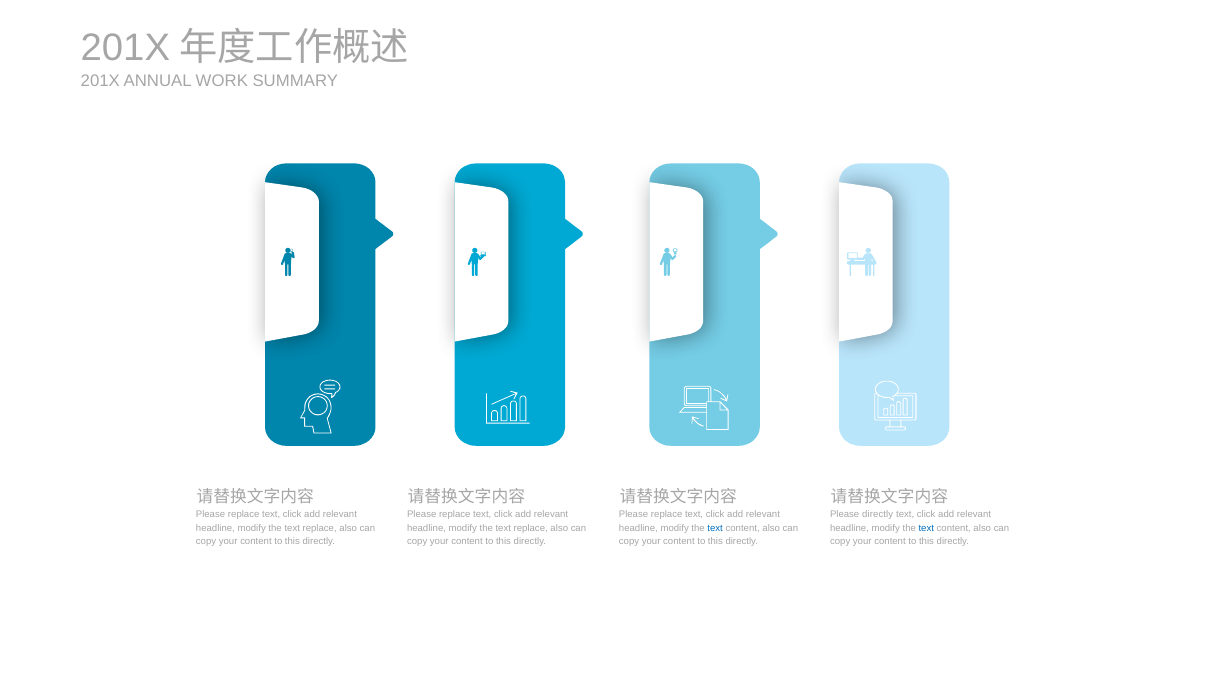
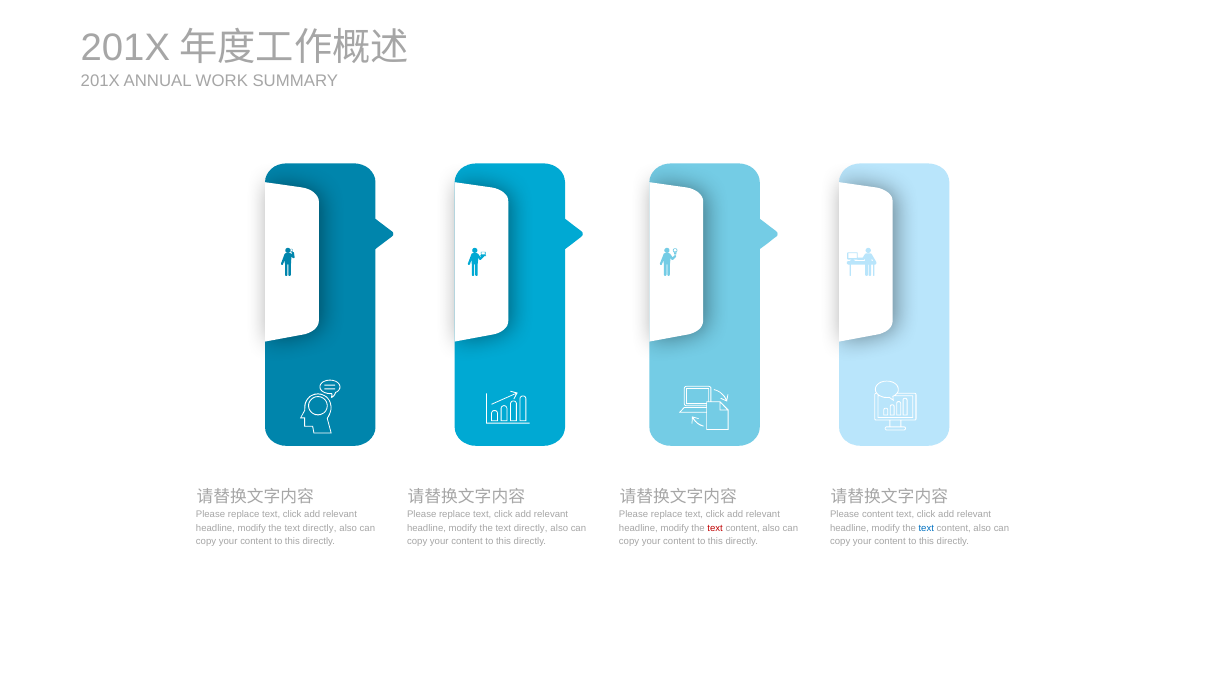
Please directly: directly -> content (878, 514)
replace: replace -> directly (320, 528)
replace: replace -> directly (531, 528)
text colour: blue -> red (715, 528)
